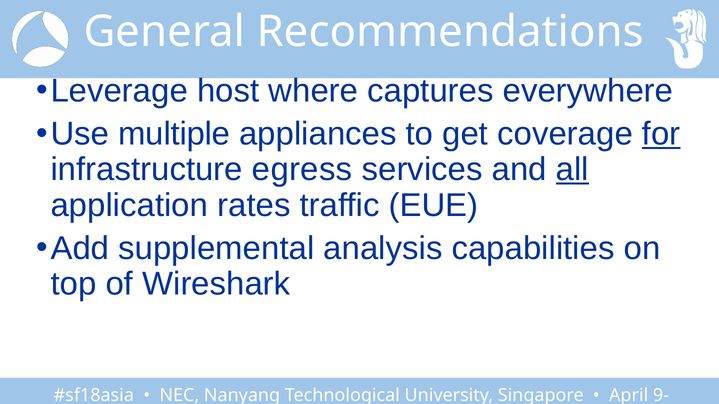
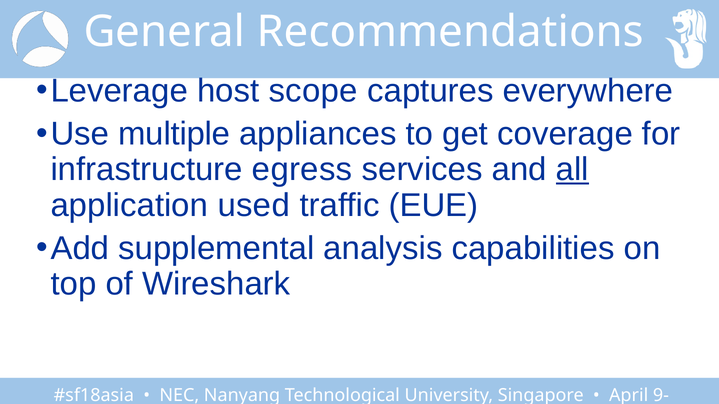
where: where -> scope (313, 91)
for underline: present -> none (661, 134)
rates: rates -> used (254, 205)
